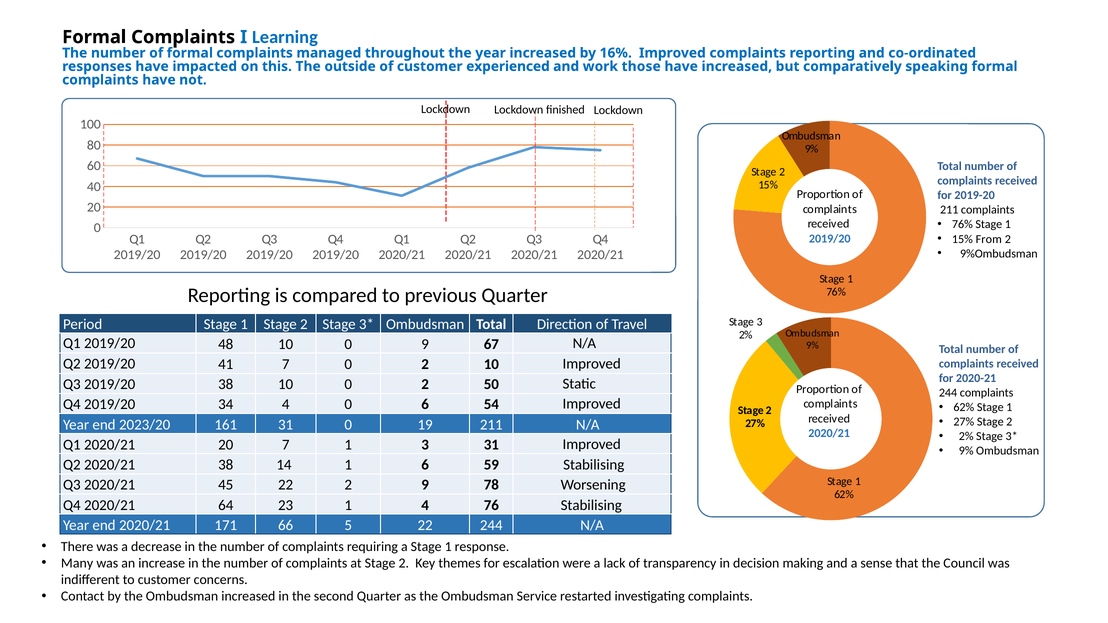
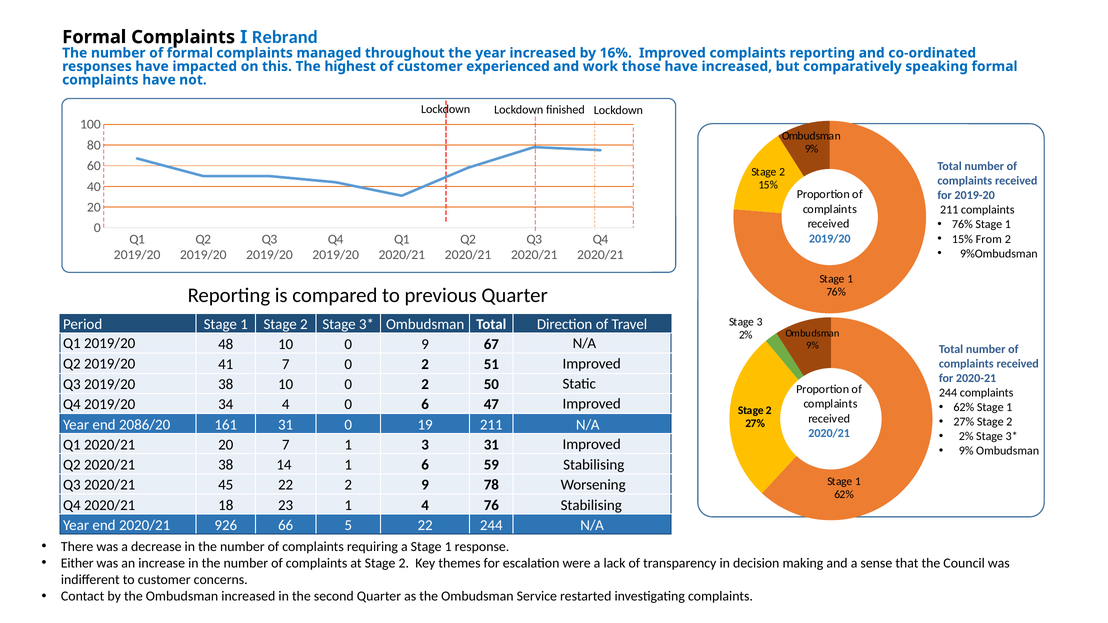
Learning: Learning -> Rebrand (285, 37)
outside: outside -> highest (350, 66)
2 10: 10 -> 51 (491, 364)
54: 54 -> 47 (491, 405)
2023/20: 2023/20 -> 2086/20 (145, 425)
64: 64 -> 18 (226, 505)
171: 171 -> 926 (226, 525)
Many: Many -> Either (77, 563)
